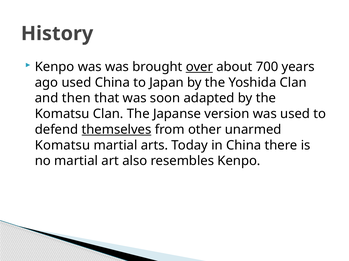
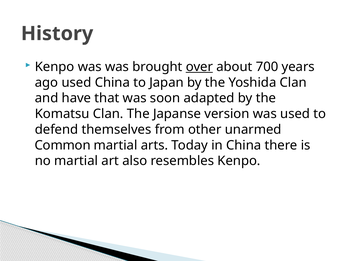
then: then -> have (76, 98)
themselves underline: present -> none (117, 130)
Komatsu: Komatsu -> Common (63, 146)
